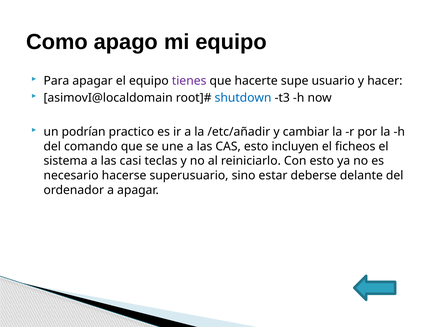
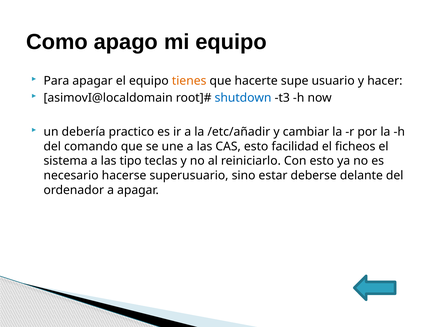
tienes colour: purple -> orange (189, 81)
podrían: podrían -> debería (84, 132)
incluyen: incluyen -> facilidad (295, 146)
casi: casi -> tipo (131, 161)
